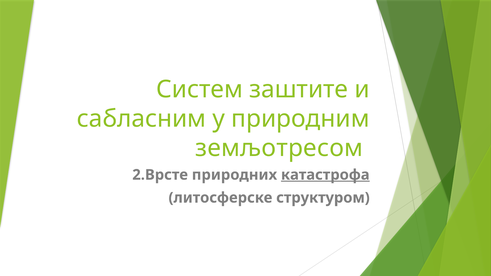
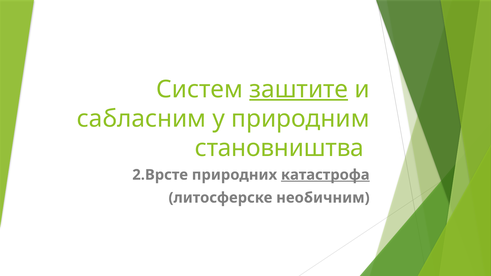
заштите underline: none -> present (299, 89)
земљотресом: земљотресом -> становништва (279, 148)
структуром: структуром -> необичним (323, 198)
